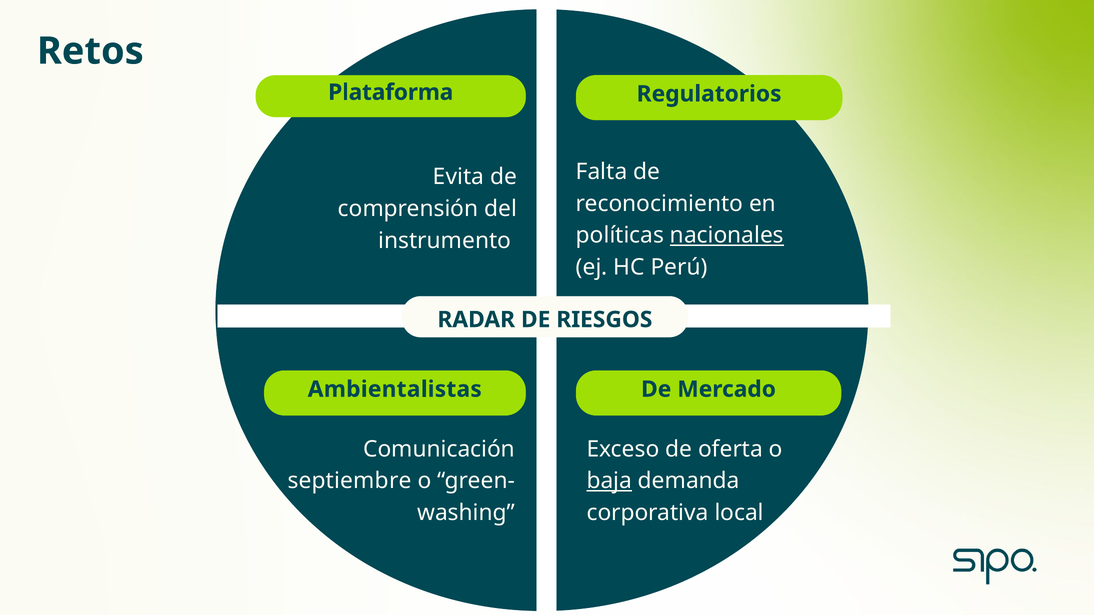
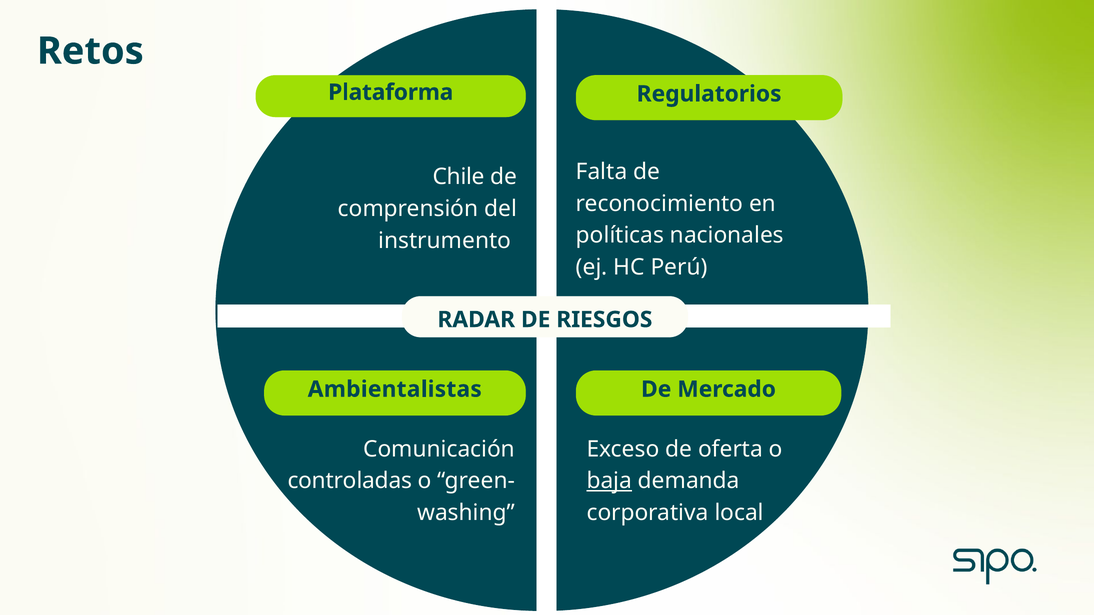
Evita: Evita -> Chile (459, 177)
nacionales underline: present -> none (727, 236)
septiembre: septiembre -> controladas (350, 481)
